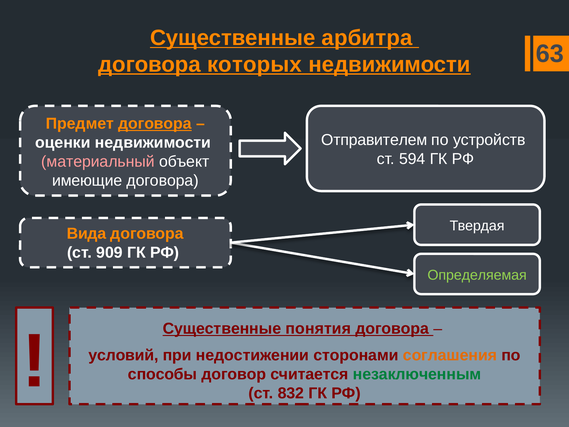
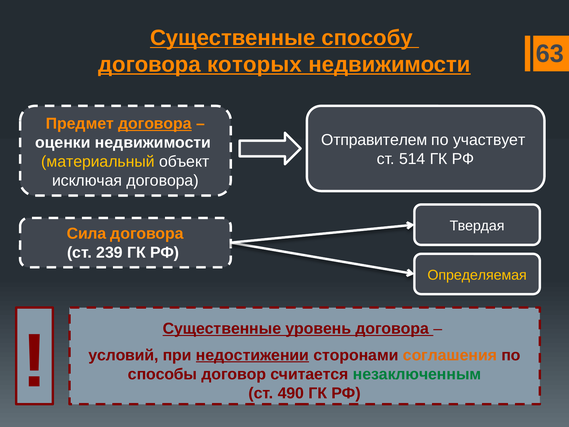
арбитра: арбитра -> способу (367, 38)
устройств: устройств -> участвует (489, 140)
594: 594 -> 514 (412, 159)
материальный colour: pink -> yellow (98, 161)
имеющие: имеющие -> исключая (87, 180)
Вида: Вида -> Сила (87, 234)
909: 909 -> 239 (109, 253)
Определяемая colour: light green -> yellow (477, 275)
понятия: понятия -> уровень (318, 328)
недостижении underline: none -> present (252, 355)
832: 832 -> 490 (291, 393)
